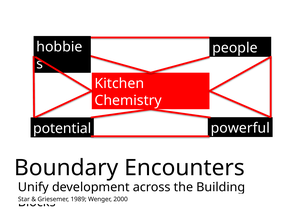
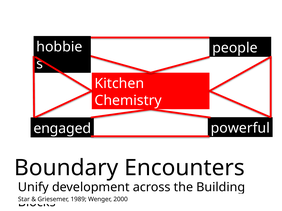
potential: potential -> engaged (62, 129)
